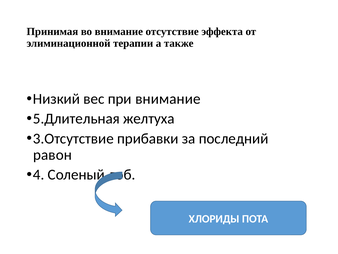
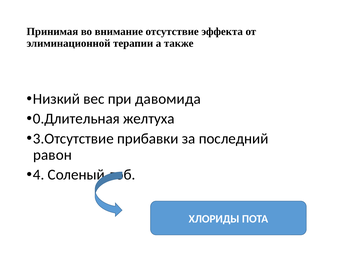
при внимание: внимание -> давомида (168, 99)
5.Длительная: 5.Длительная -> 0.Длительная (76, 119)
